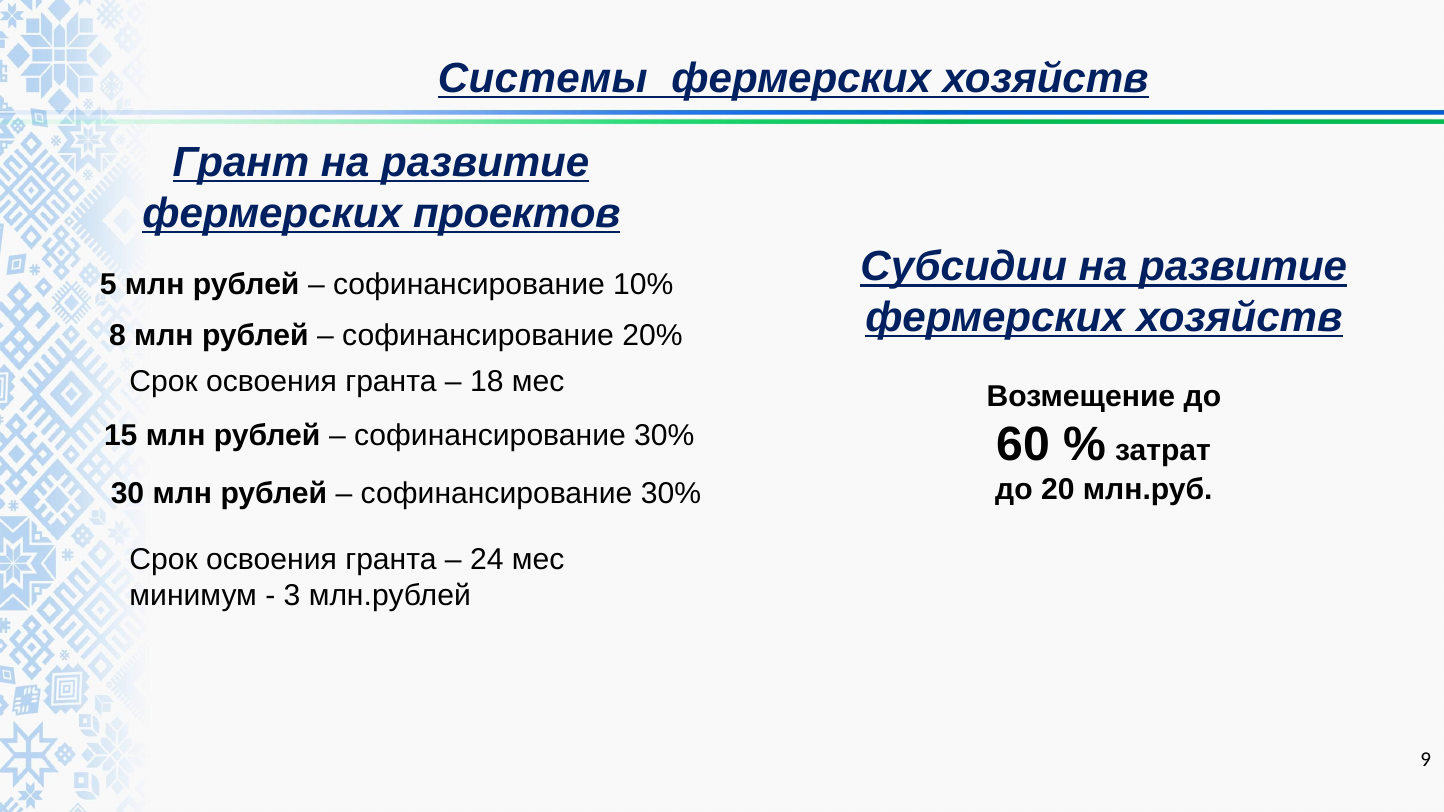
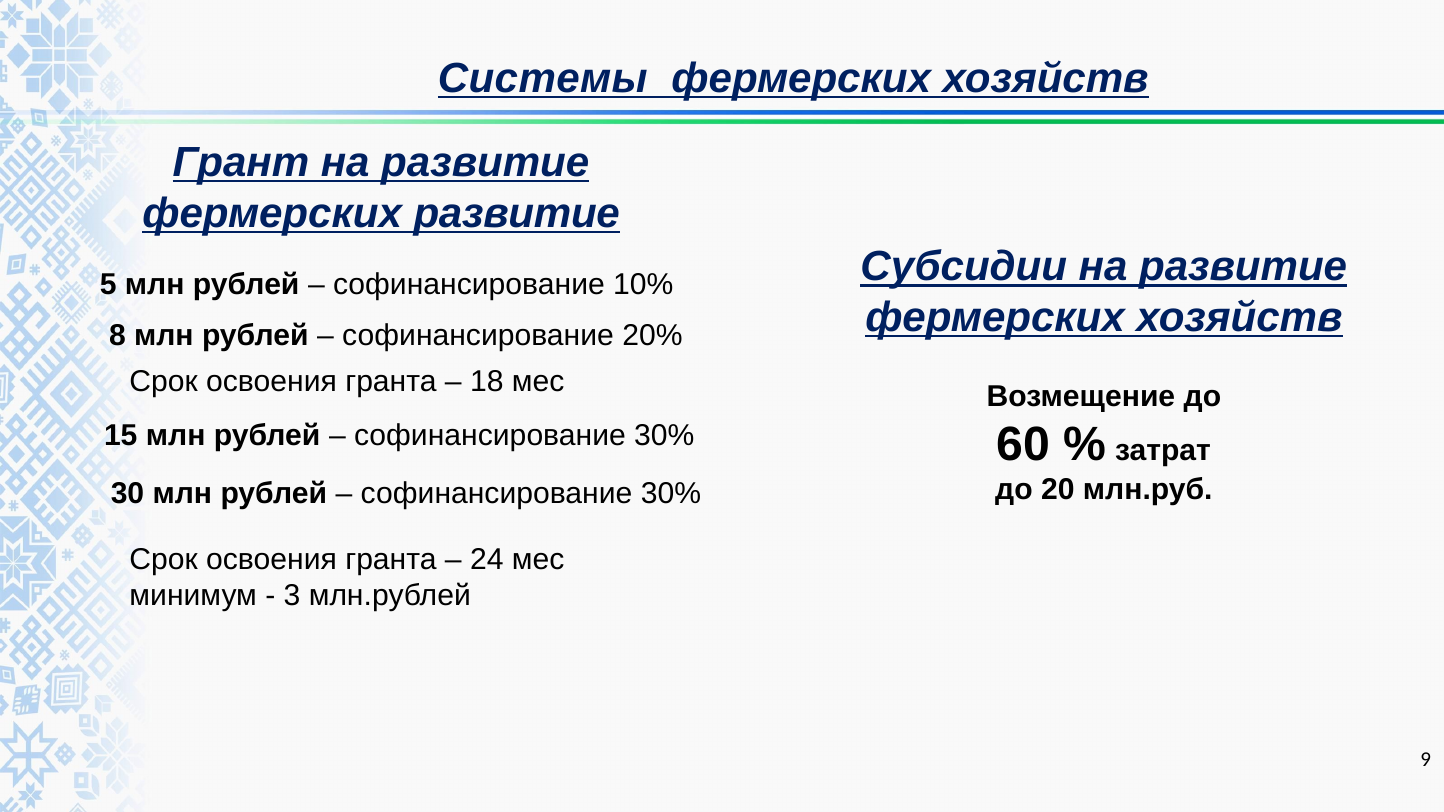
фермерских проектов: проектов -> развитие (517, 214)
